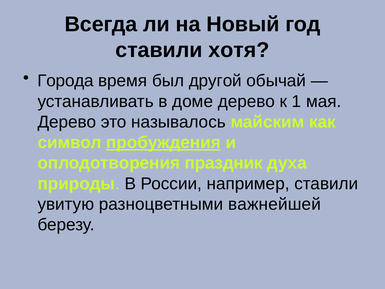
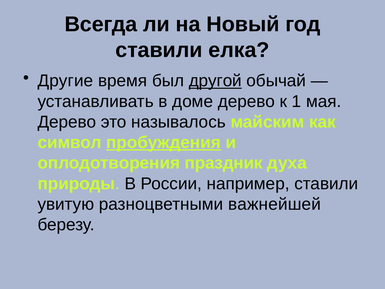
хотя: хотя -> елка (239, 50)
Города: Города -> Другие (65, 81)
другой underline: none -> present (215, 81)
